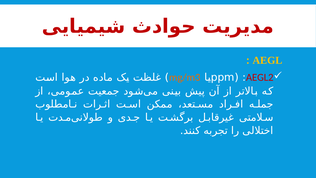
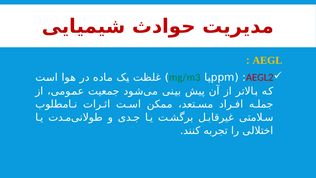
mg/m3 colour: orange -> green (185, 77)
